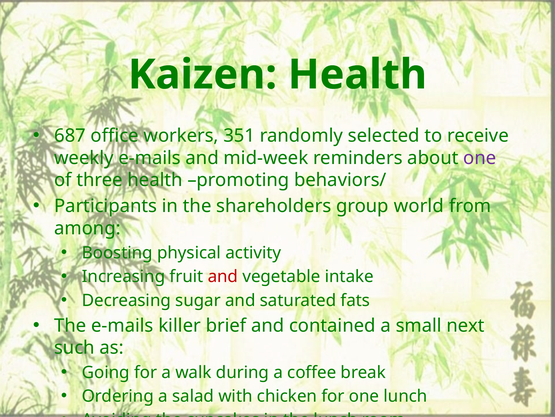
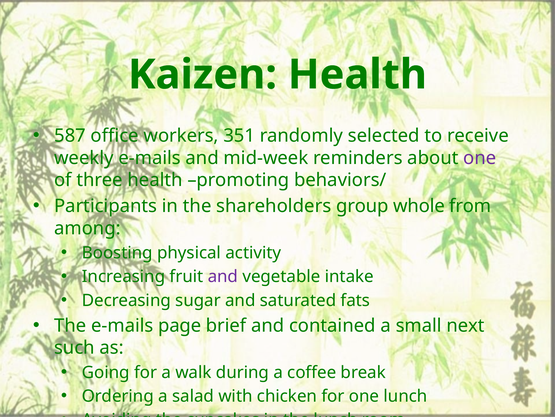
687: 687 -> 587 (70, 135)
world: world -> whole (419, 206)
and colour: red -> purple (223, 276)
killer: killer -> page (180, 325)
